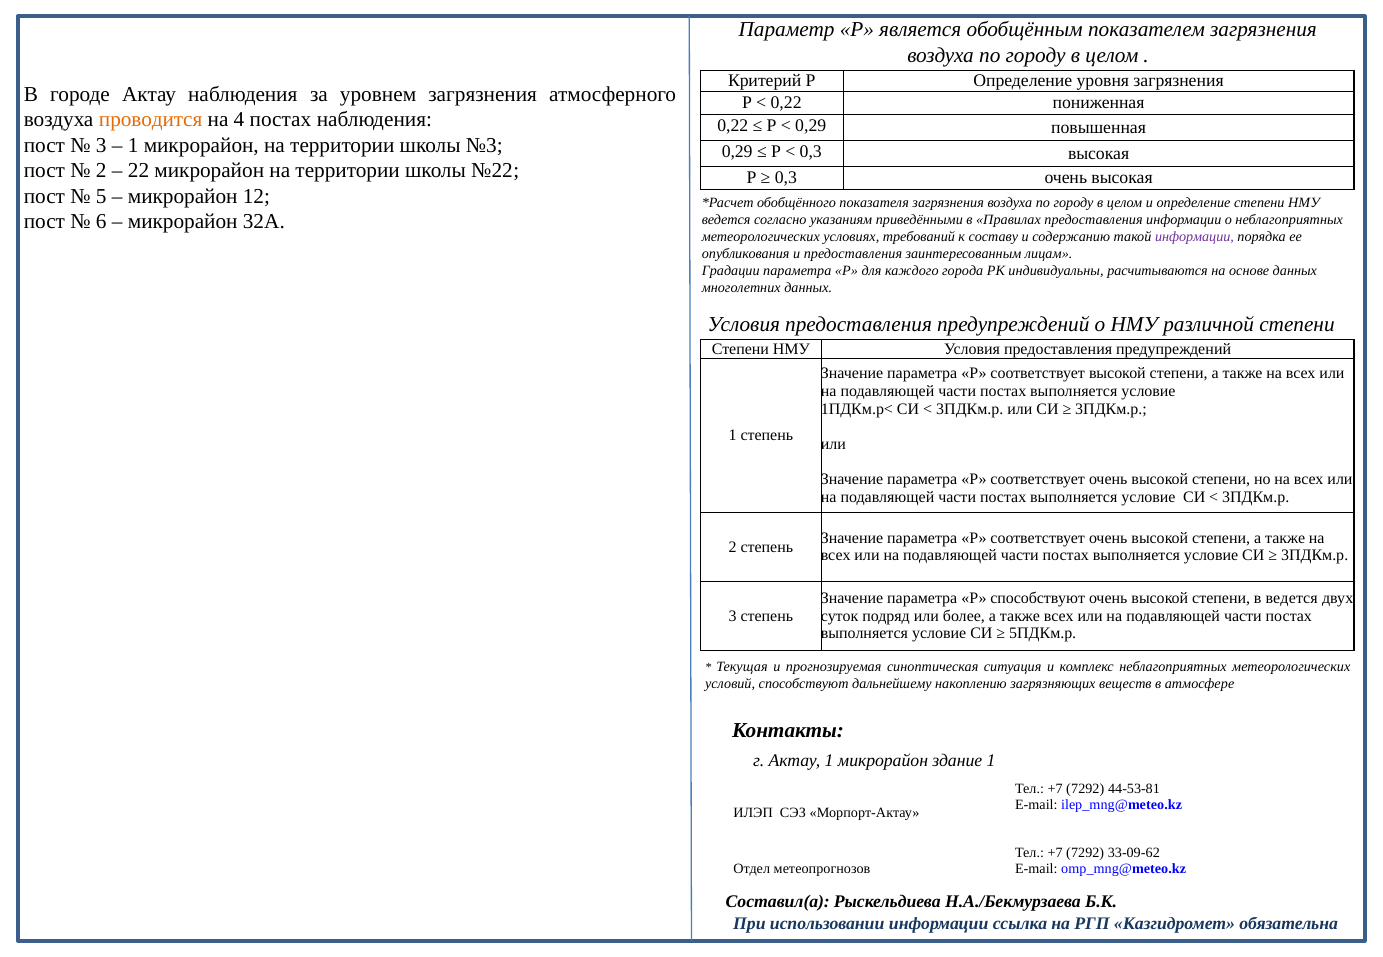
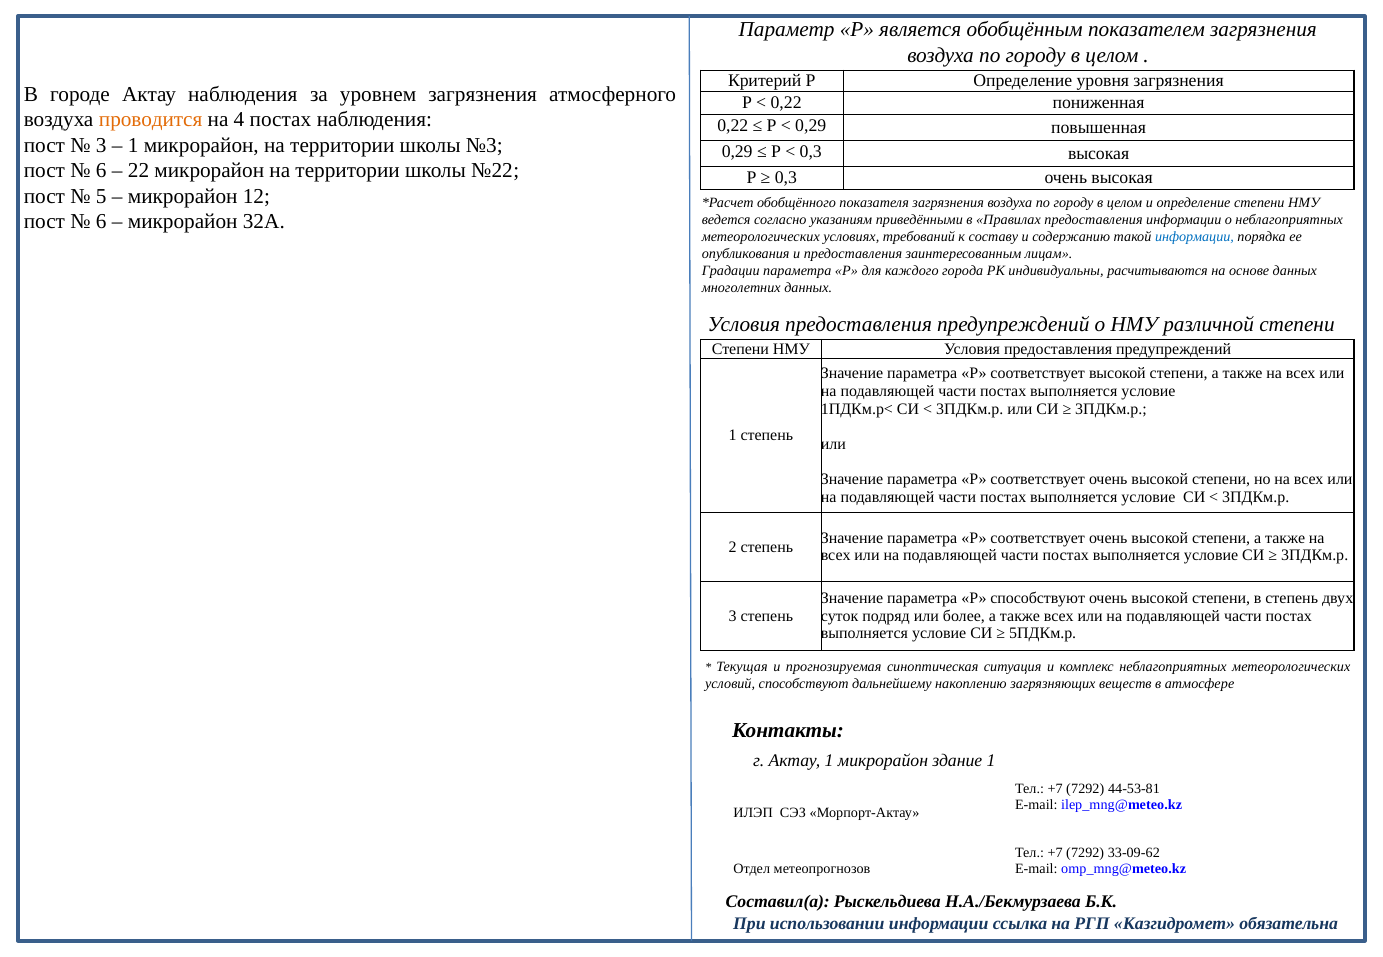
2: 2 -> 6 (101, 171)
информации colour: purple -> blue (1194, 237)
в ведется: ведется -> степень (1292, 598)
